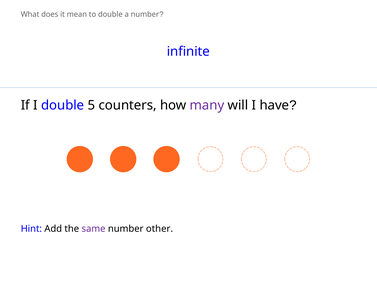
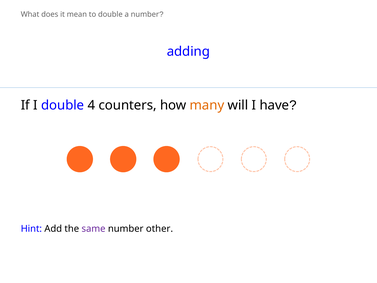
infinite: infinite -> adding (188, 51)
5: 5 -> 4 (91, 105)
many colour: purple -> orange (207, 105)
